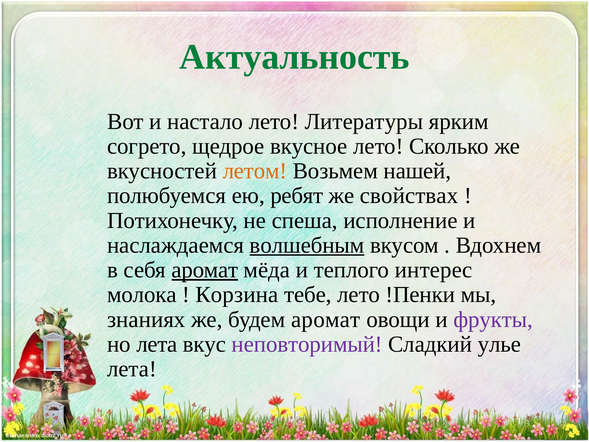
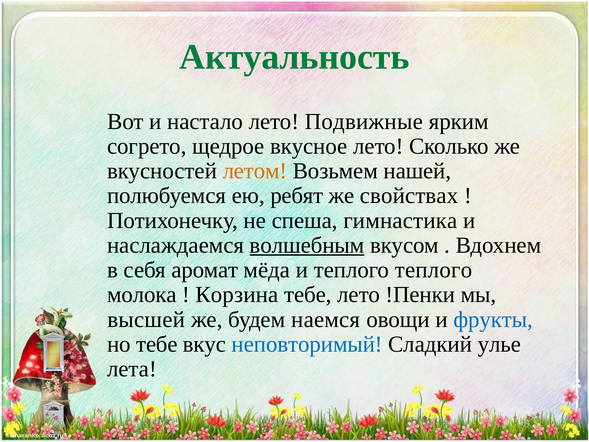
Литературы: Литературы -> Подвижные (364, 121)
исполнение: исполнение -> гимнастика (400, 220)
аромат underline: present -> none (205, 270)
теплого интерес: интерес -> теплого (434, 270)
знаниях: знаниях -> высшей (146, 319)
будем аромат: аромат -> наемся (326, 319)
фрукты colour: purple -> blue (493, 319)
но лета: лета -> тебе (157, 344)
неповторимый colour: purple -> blue (307, 344)
